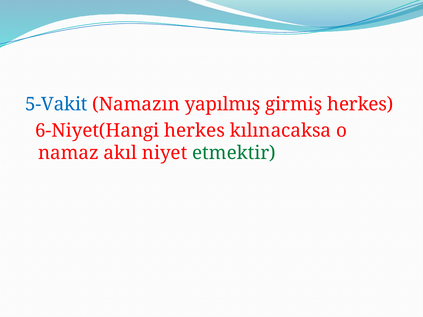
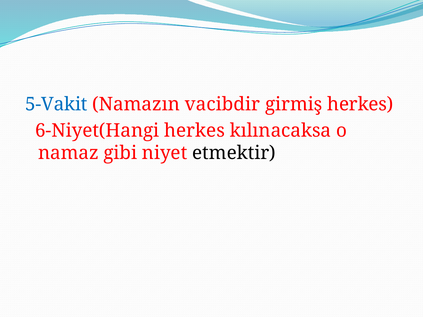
yapılmış: yapılmış -> vacibdir (222, 104)
akıl: akıl -> gibi (120, 153)
etmektir colour: green -> black (234, 153)
